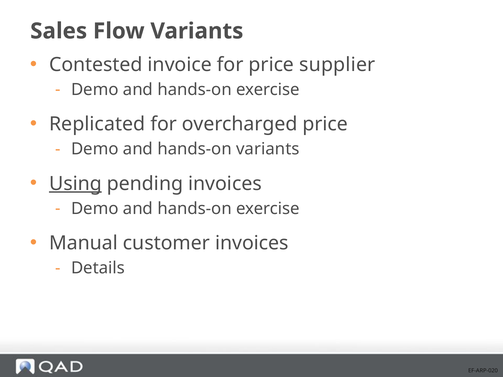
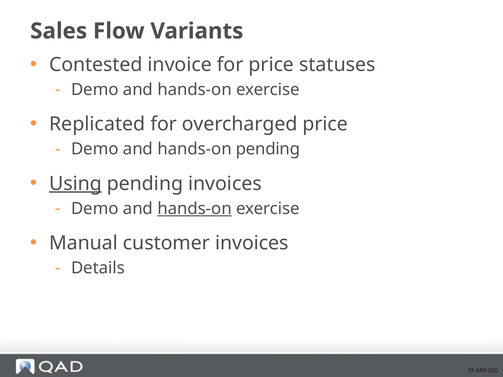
supplier: supplier -> statuses (337, 65)
hands-on variants: variants -> pending (268, 149)
hands-on underline: none -> present (195, 209)
